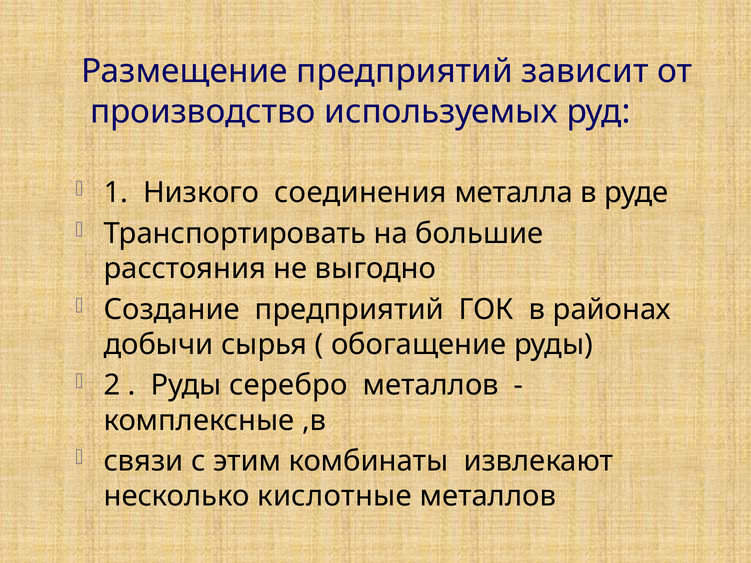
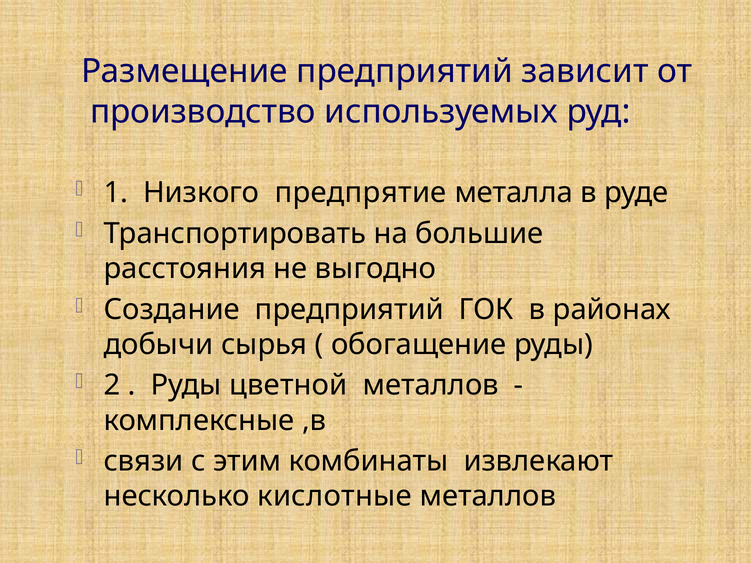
соединения: соединения -> предпрятие (361, 193)
серебро: серебро -> цветной (288, 385)
